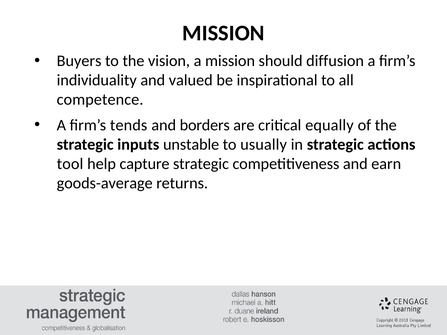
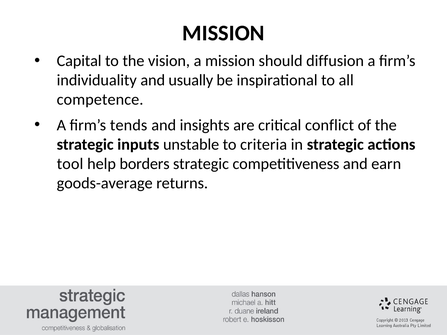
Buyers: Buyers -> Capital (79, 61)
valued: valued -> usually (191, 80)
borders: borders -> insights (205, 125)
equally: equally -> conflict (329, 125)
usually: usually -> criteria (264, 145)
capture: capture -> borders (145, 164)
